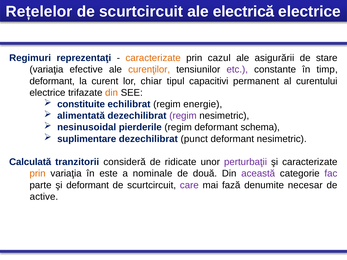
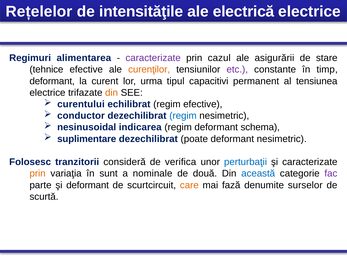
scurtcircuit: scurtcircuit -> intensităţile (141, 12)
reprezentaţi: reprezentaţi -> alimentarea (84, 58)
caracterizate colour: orange -> purple (153, 58)
variaţia: variaţia -> tehnice (46, 70)
chiar: chiar -> urma (151, 81)
curentului: curentului -> tensiunea (317, 81)
constituite: constituite -> curentului (81, 104)
regim energie: energie -> efective (203, 104)
alimentată: alimentată -> conductor (81, 116)
regim colour: purple -> blue (183, 116)
pierderile: pierderile -> indicarea (140, 127)
punct: punct -> poate (194, 139)
Calculată: Calculată -> Folosesc (30, 162)
ridicate: ridicate -> verifica (181, 162)
perturbaţii colour: purple -> blue (246, 162)
este: este -> sunt (109, 174)
această colour: purple -> blue (258, 174)
care colour: purple -> orange (189, 185)
necesar: necesar -> surselor (305, 185)
active: active -> scurtă (44, 197)
